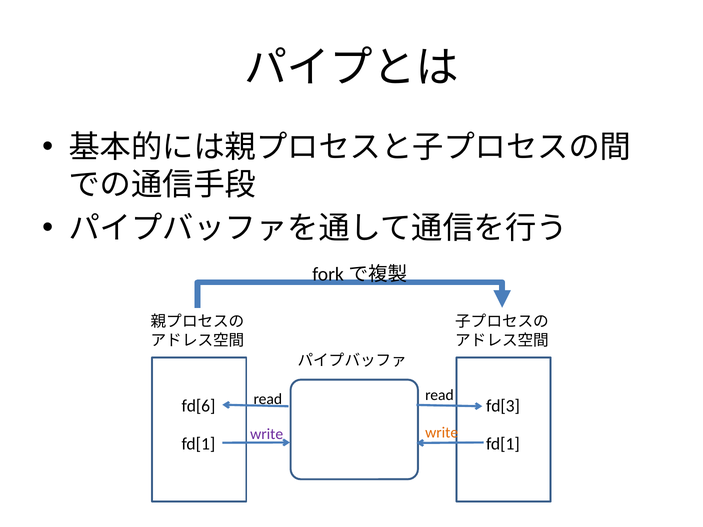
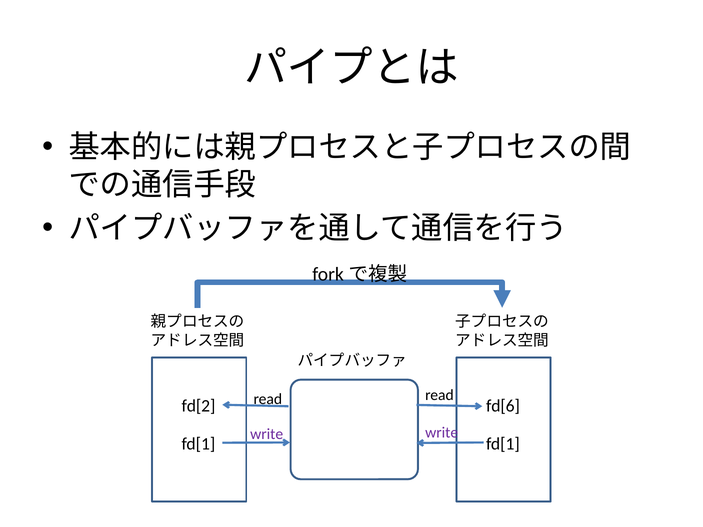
fd[6: fd[6 -> fd[2 (198, 406)
fd[3: fd[3 -> fd[6 (503, 406)
write colour: orange -> purple (442, 433)
